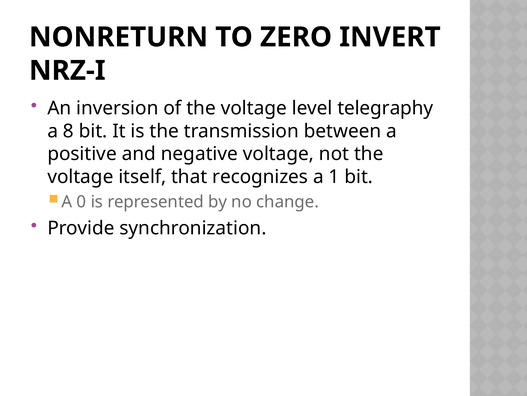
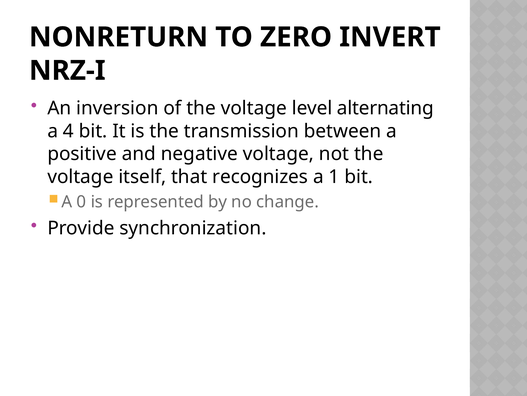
telegraphy: telegraphy -> alternating (385, 108)
8: 8 -> 4 (68, 131)
